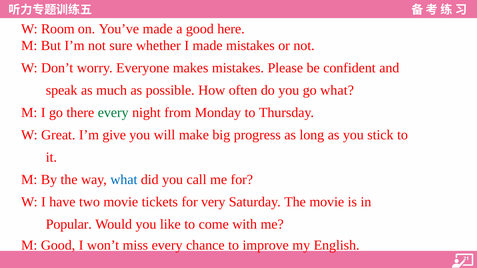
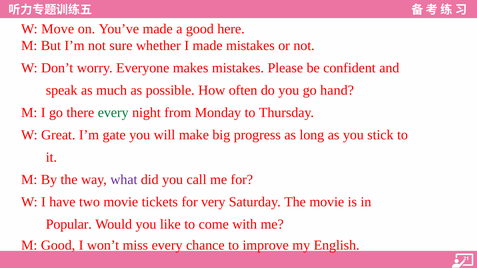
Room: Room -> Move (58, 29)
go what: what -> hand (337, 90)
give: give -> gate (114, 135)
what colour: blue -> purple (124, 180)
